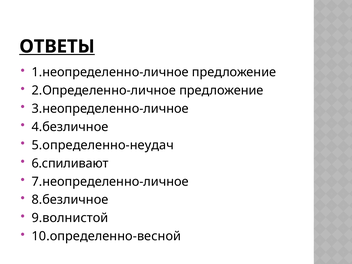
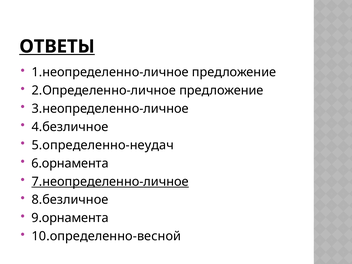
6.спиливают: 6.спиливают -> 6.орнамента (70, 163)
7.неопределенно-личное underline: none -> present (110, 182)
9.волнистой: 9.волнистой -> 9.орнамента (70, 218)
